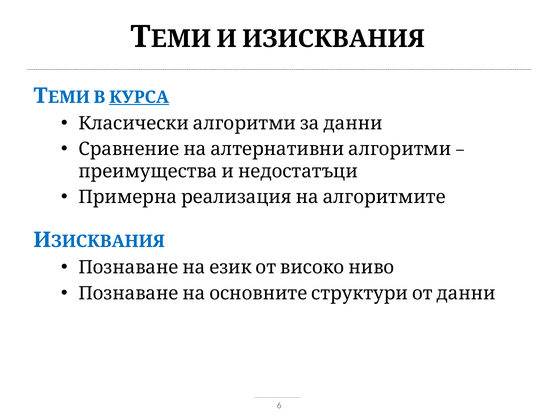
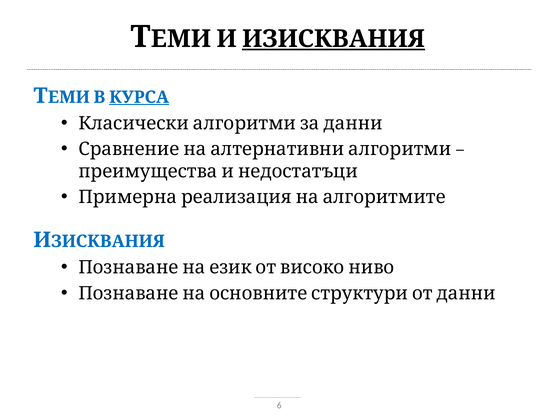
ИЗИСКВАНИЯ underline: none -> present (334, 39)
